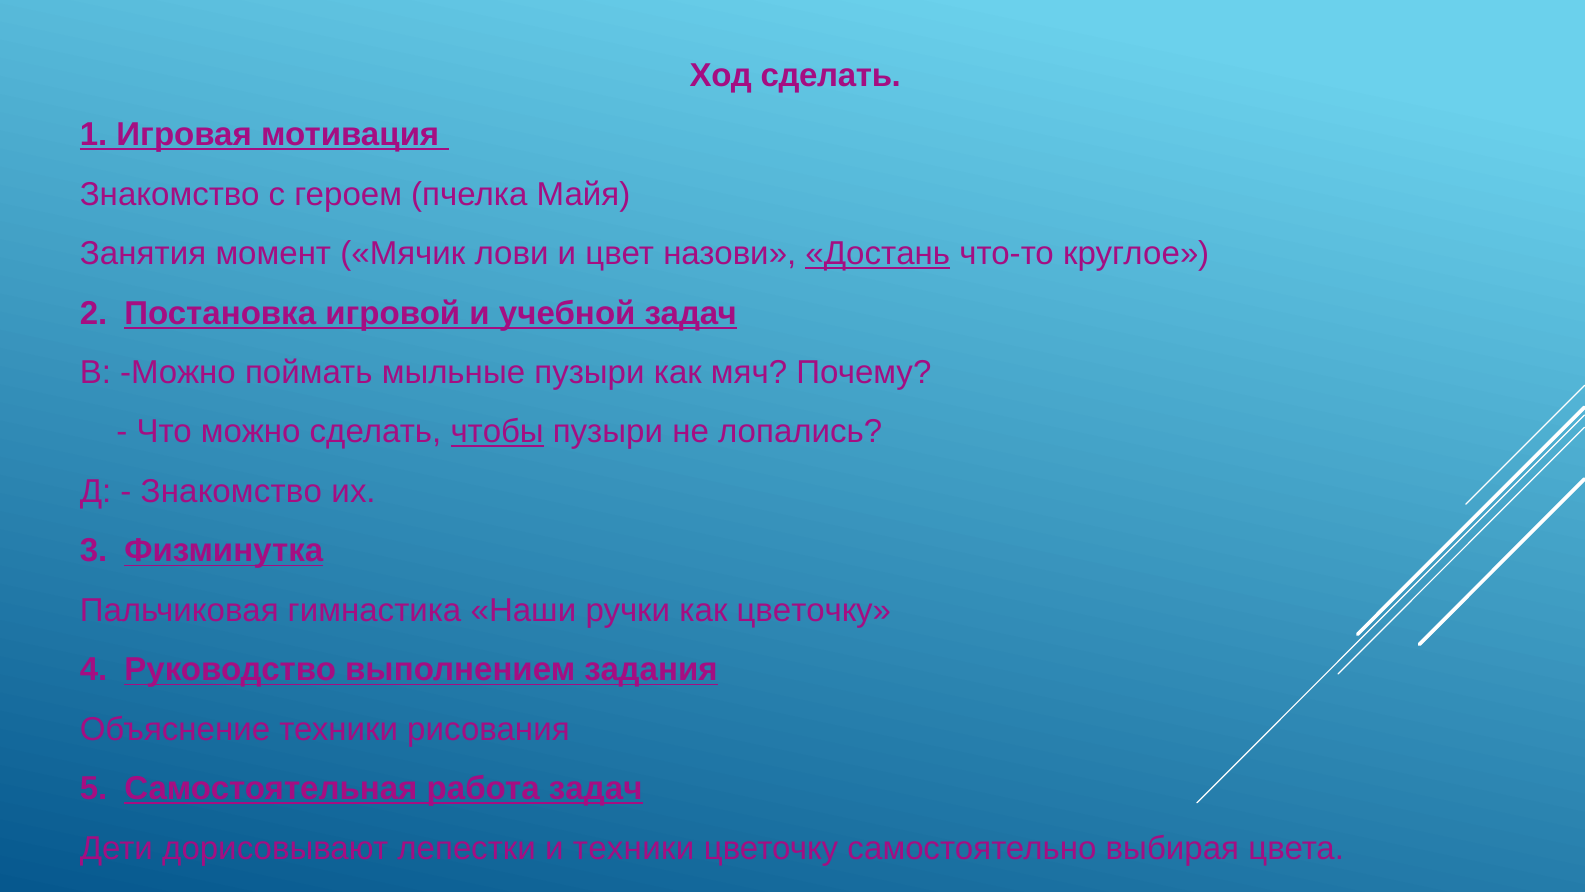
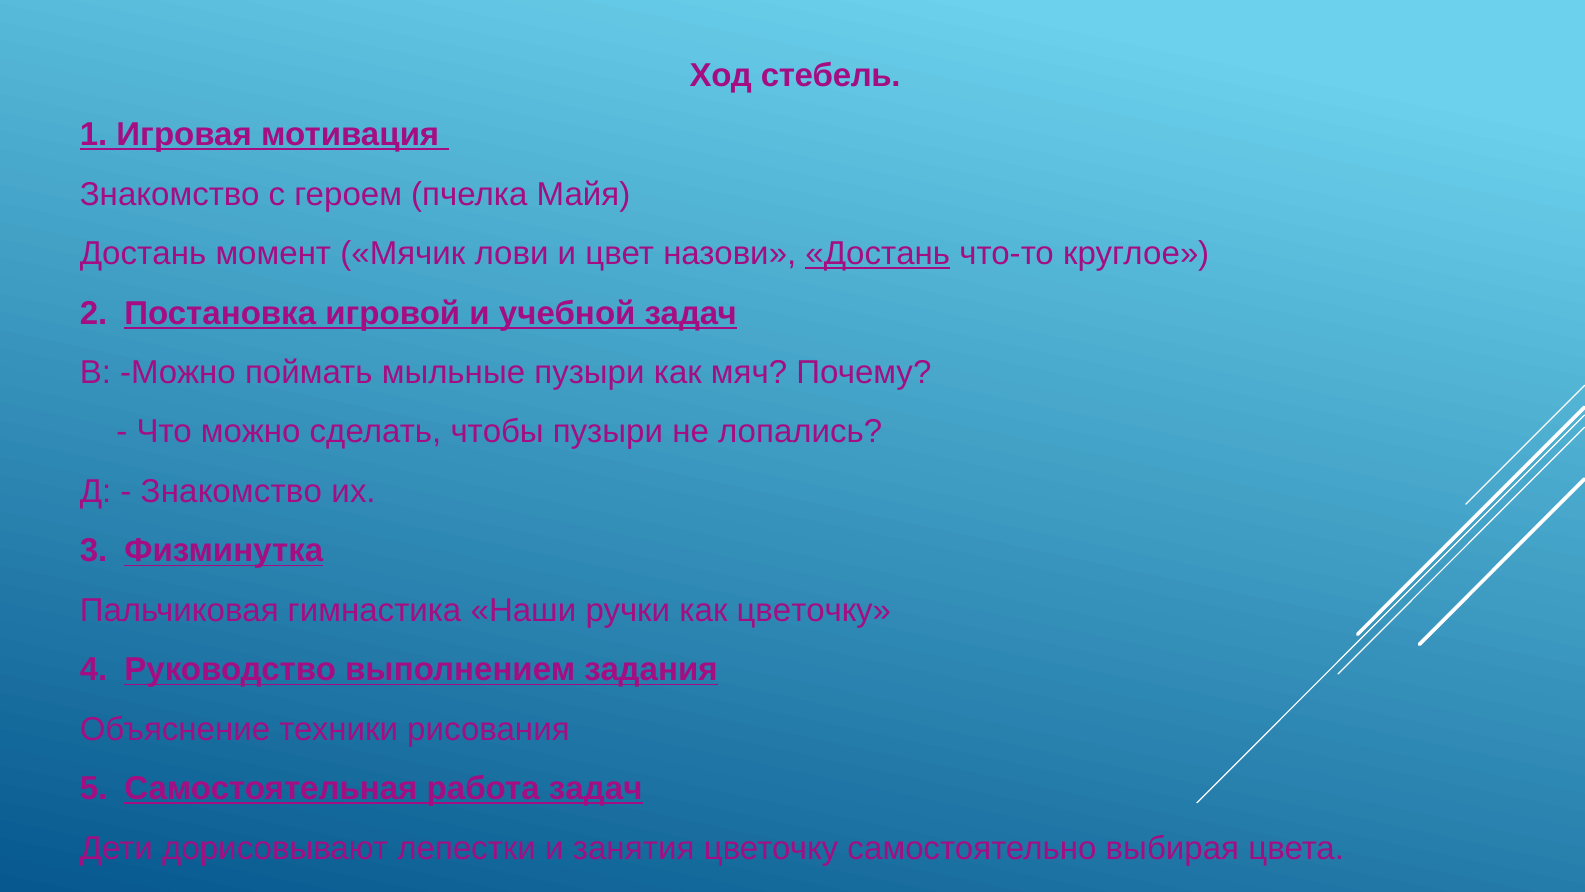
Ход сделать: сделать -> стебель (831, 75)
Занятия: Занятия -> Достань (143, 254)
чтобы underline: present -> none (497, 432)
и техники: техники -> занятия (634, 848)
